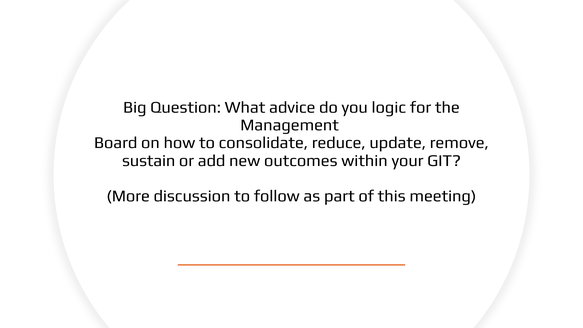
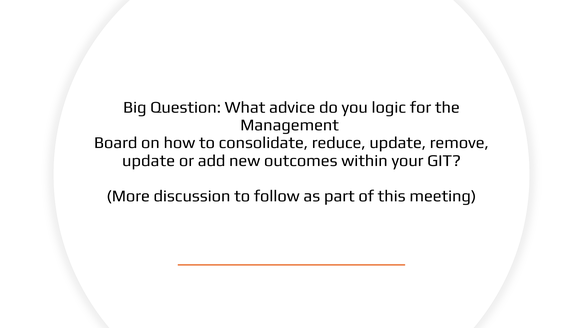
sustain: sustain -> update (149, 161)
